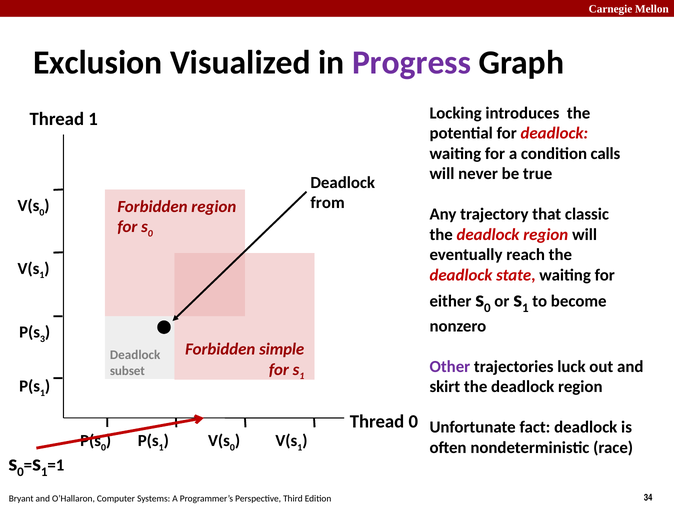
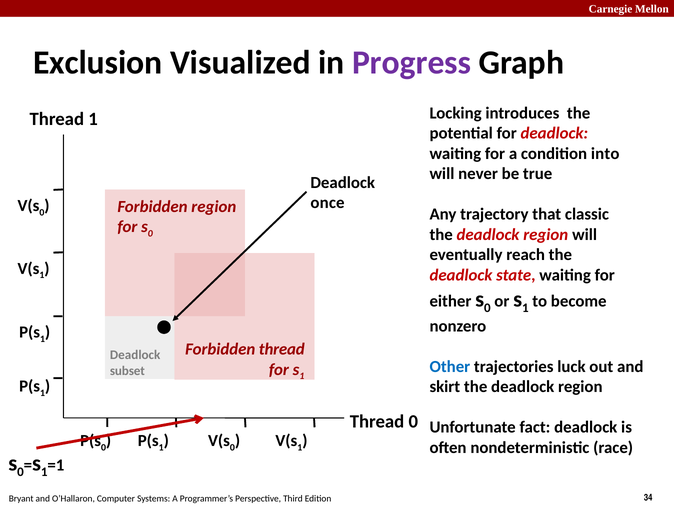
calls: calls -> into (605, 153)
from: from -> once (328, 203)
3: 3 -> 1 (43, 339)
Forbidden simple: simple -> thread (282, 349)
Other colour: purple -> blue (450, 366)
